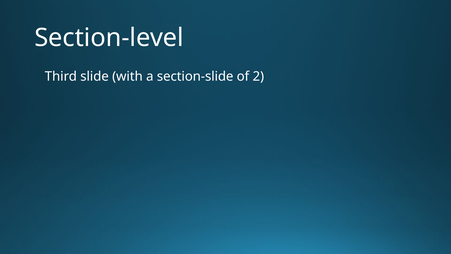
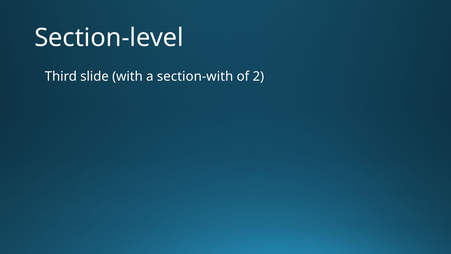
section-slide: section-slide -> section-with (195, 76)
